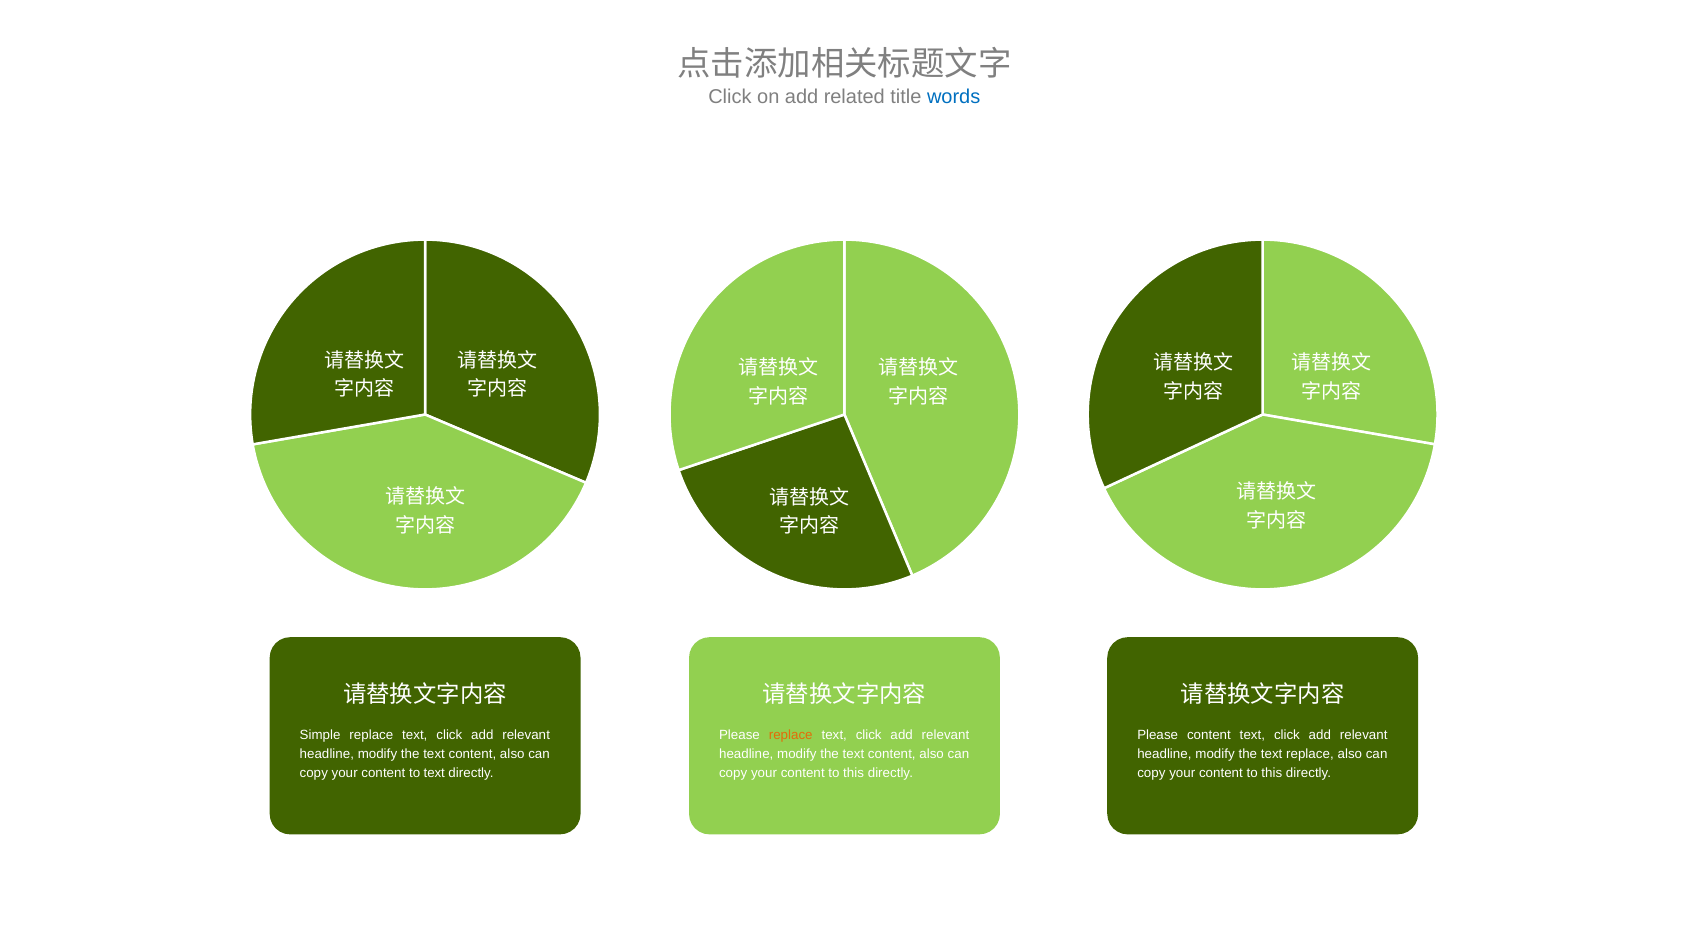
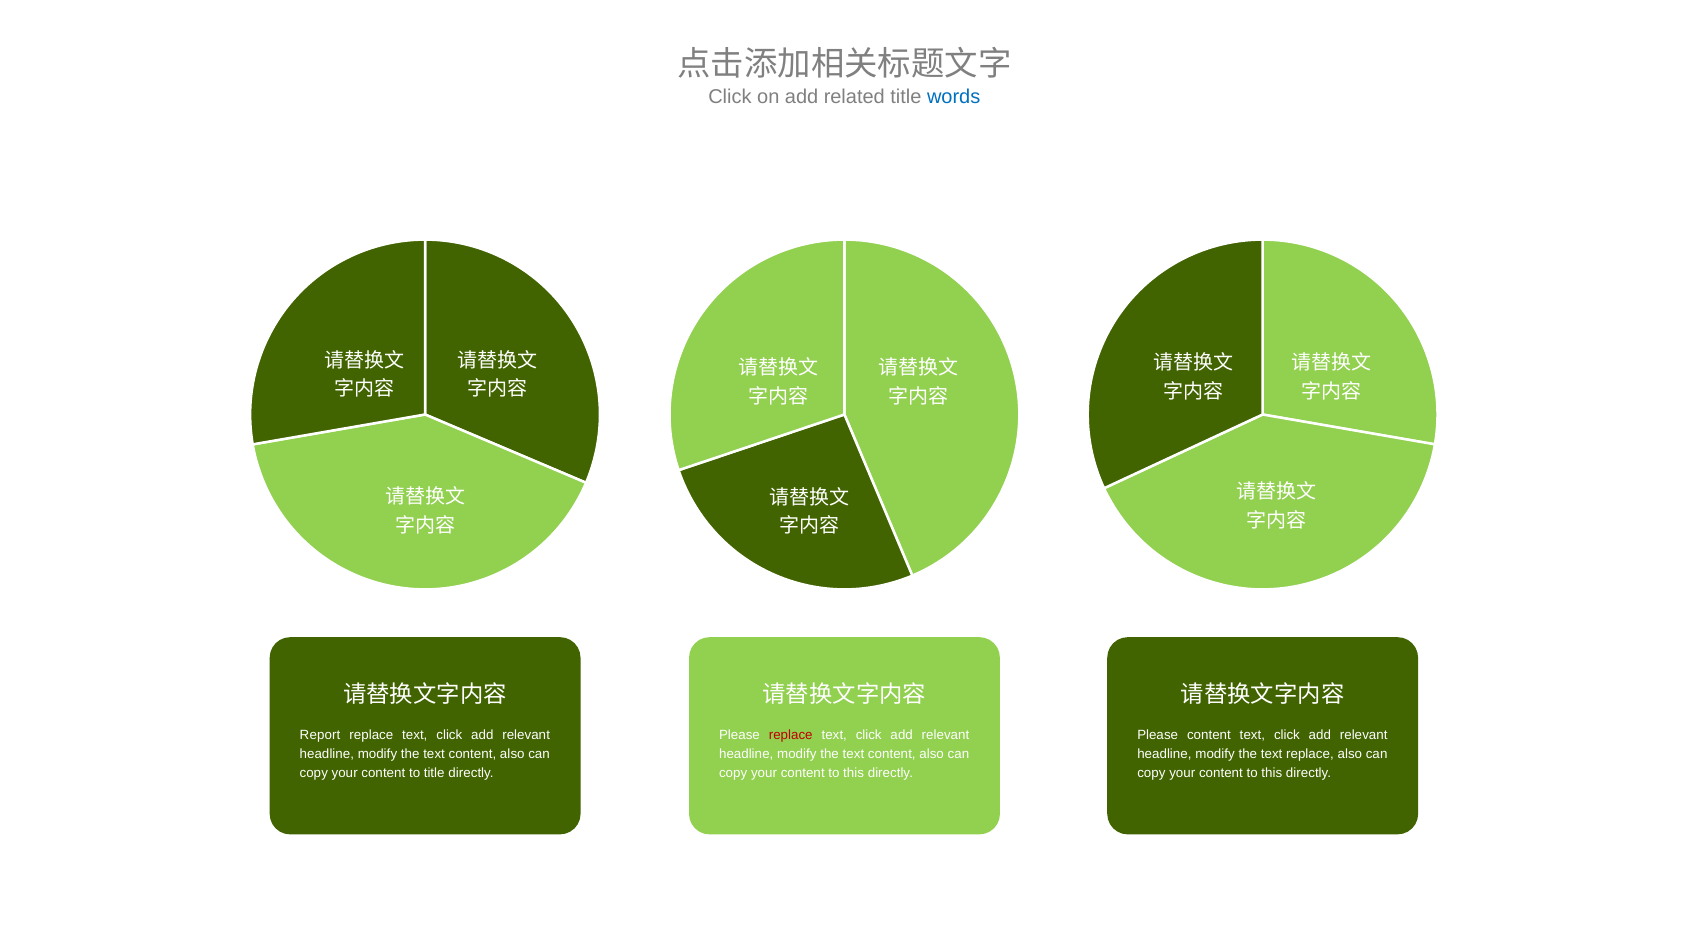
Simple: Simple -> Report (320, 735)
replace colour: orange -> red (791, 735)
to text: text -> title (434, 773)
